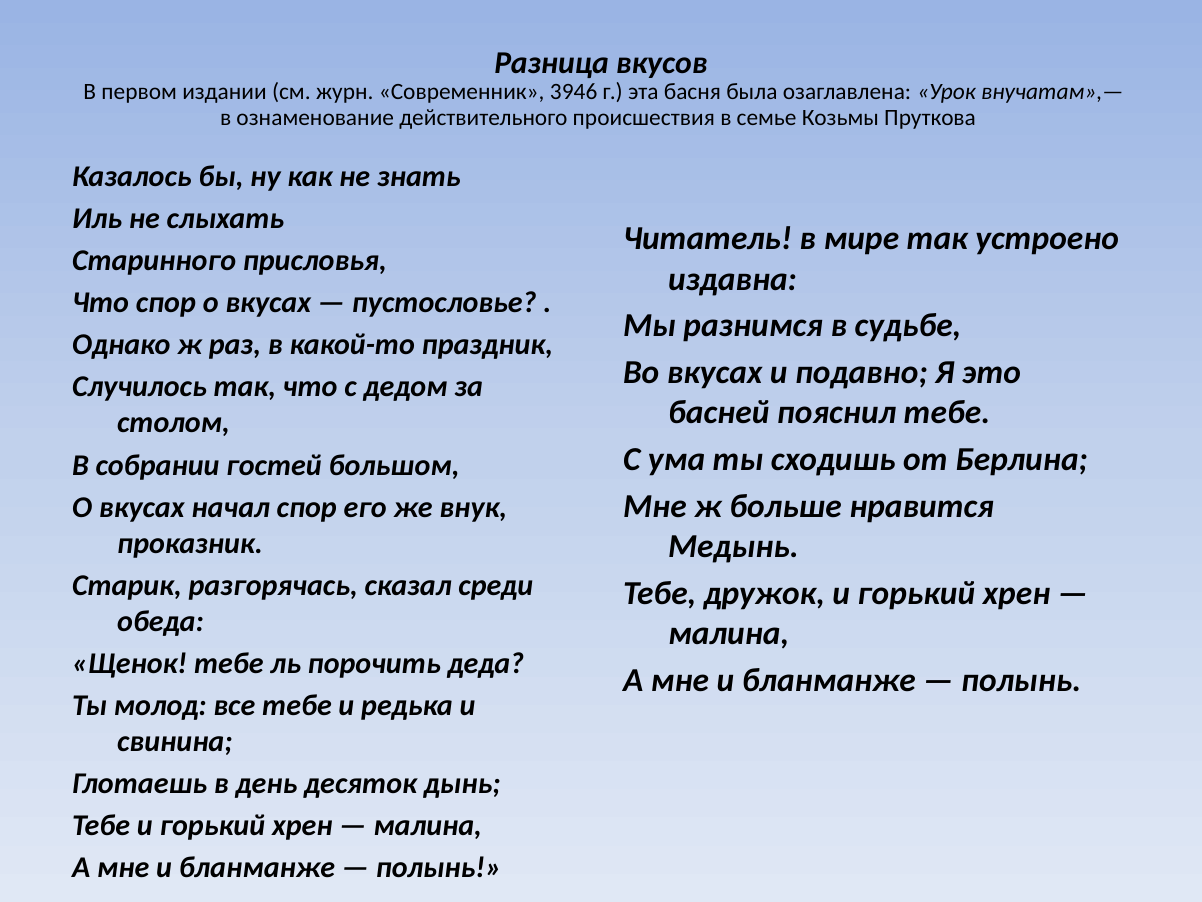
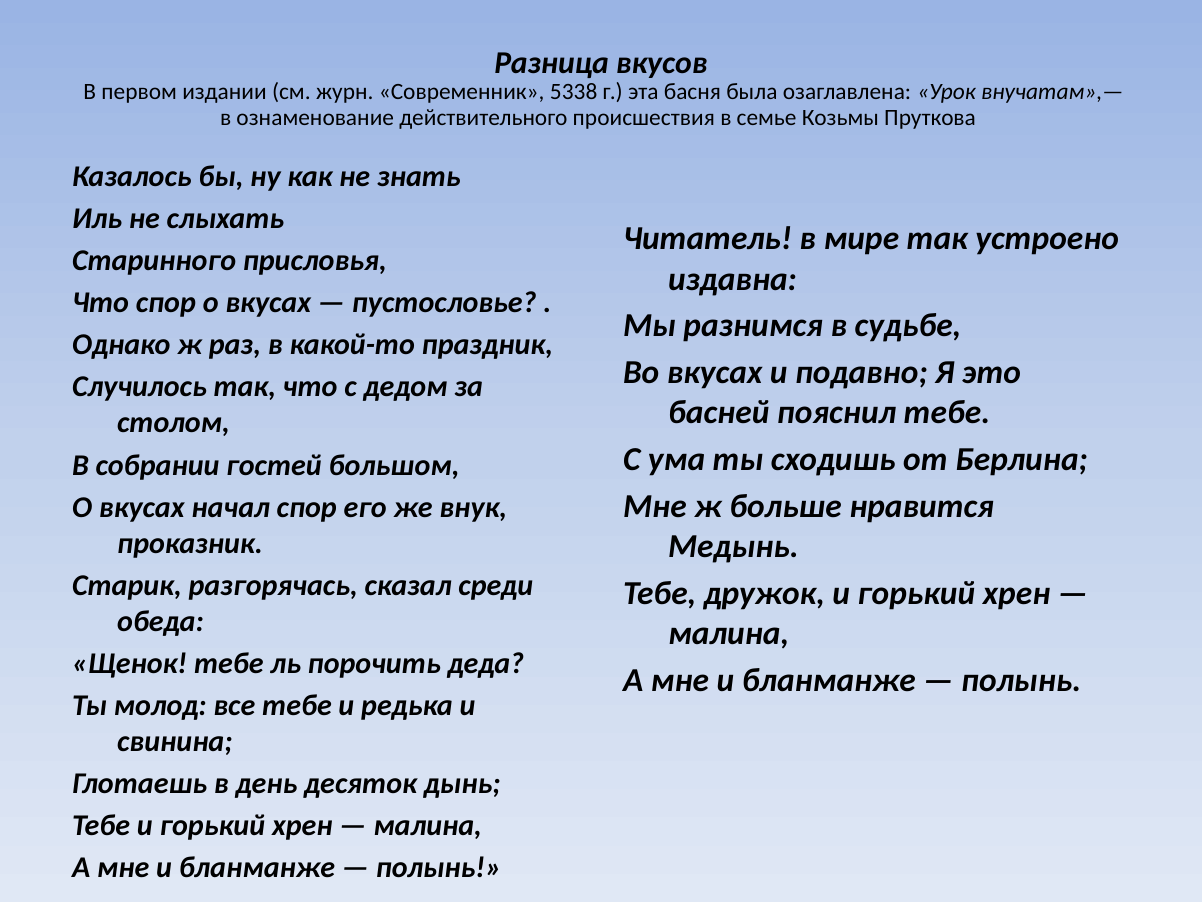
3946: 3946 -> 5338 (574, 92)
